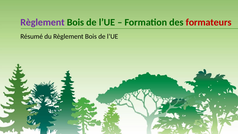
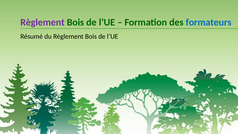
formateurs colour: red -> blue (209, 22)
